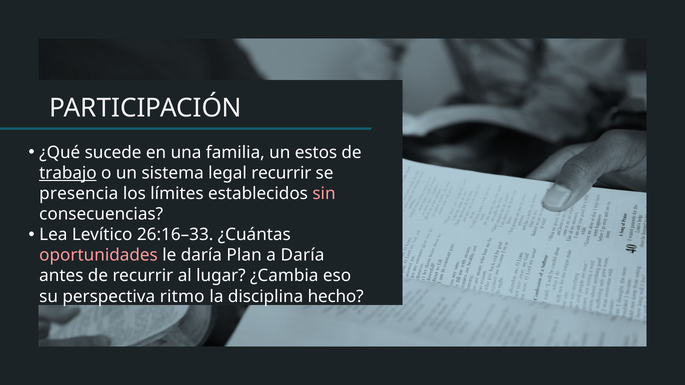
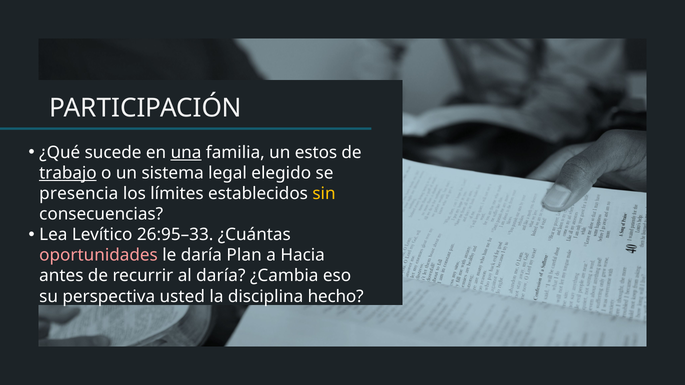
una underline: none -> present (186, 153)
legal recurrir: recurrir -> elegido (281, 173)
sin colour: pink -> yellow (324, 194)
26:16–33: 26:16–33 -> 26:95–33 (175, 235)
a Daría: Daría -> Hacia (303, 255)
al lugar: lugar -> daría (221, 276)
ritmo: ritmo -> usted (182, 297)
